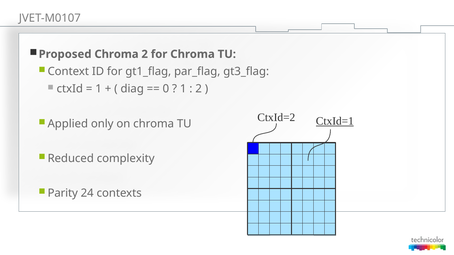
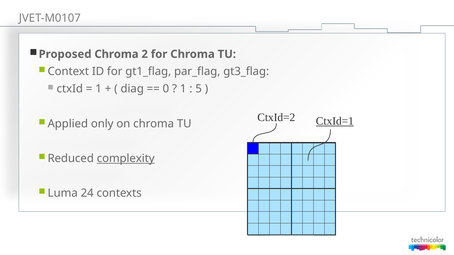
2: 2 -> 5 (199, 89)
complexity underline: none -> present (126, 159)
Parity: Parity -> Luma (63, 194)
